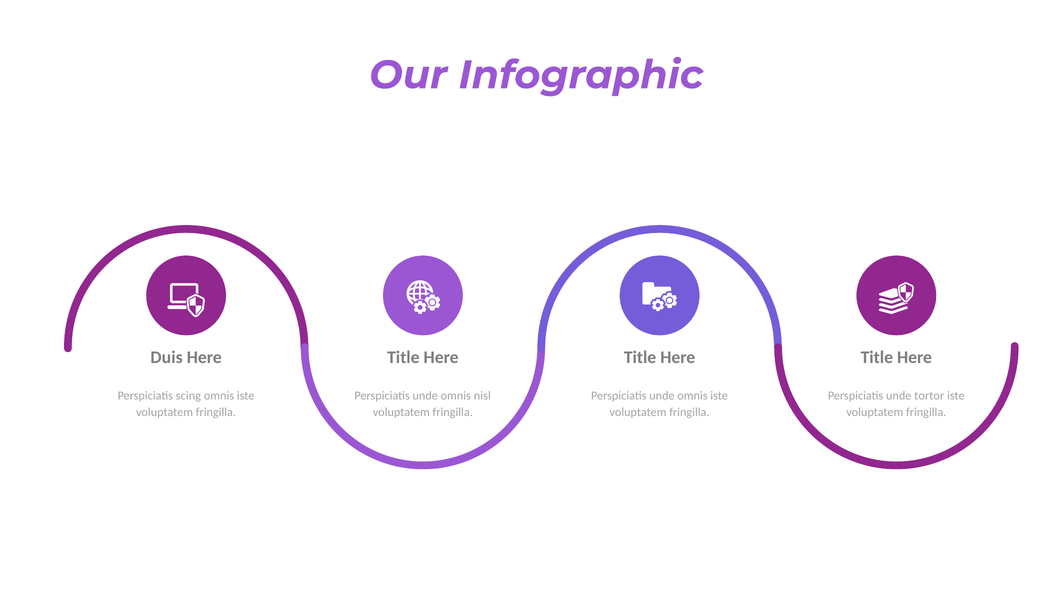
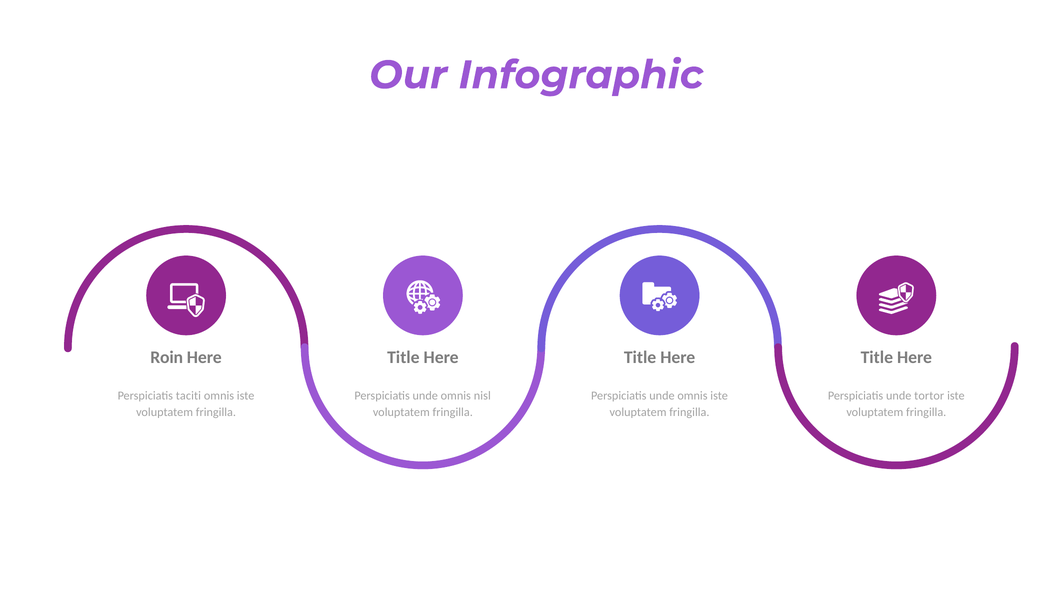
Duis: Duis -> Roin (167, 358)
scing: scing -> taciti (188, 396)
